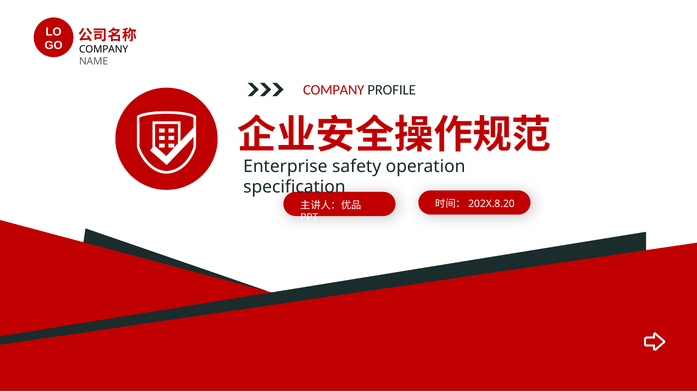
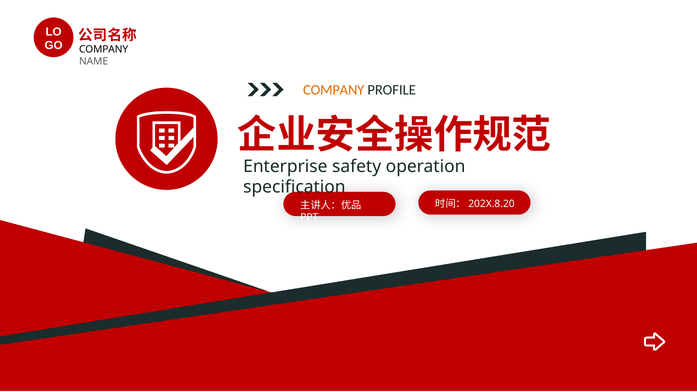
COMPANY colour: red -> orange (334, 90)
